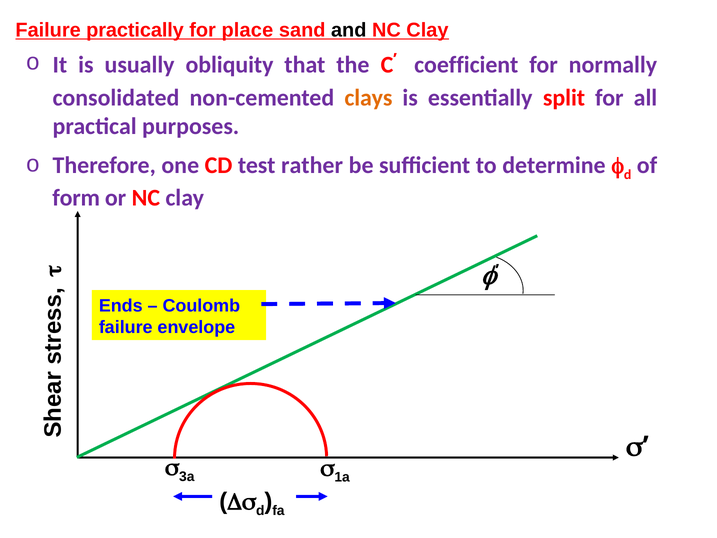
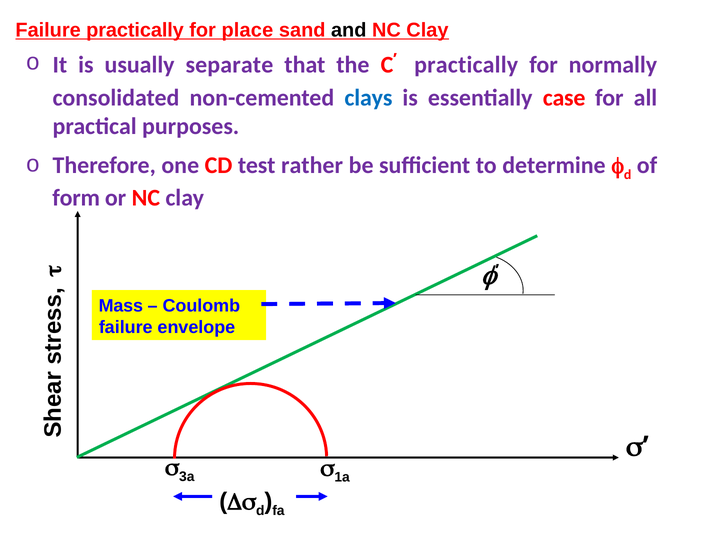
obliquity: obliquity -> separate (229, 65)
C coefficient: coefficient -> practically (466, 65)
clays colour: orange -> blue (368, 98)
split: split -> case (564, 98)
Ends: Ends -> Mass (121, 305)
